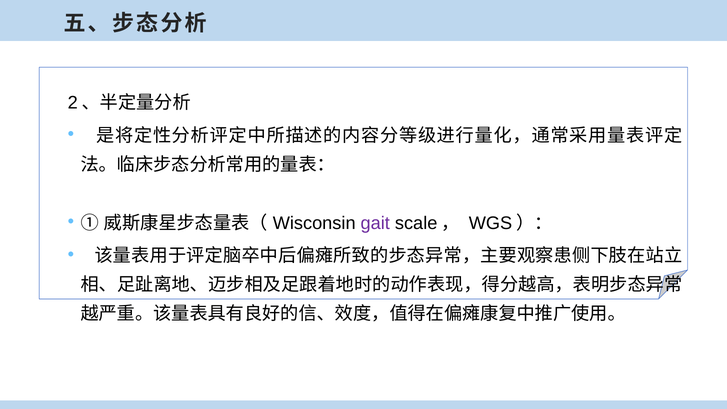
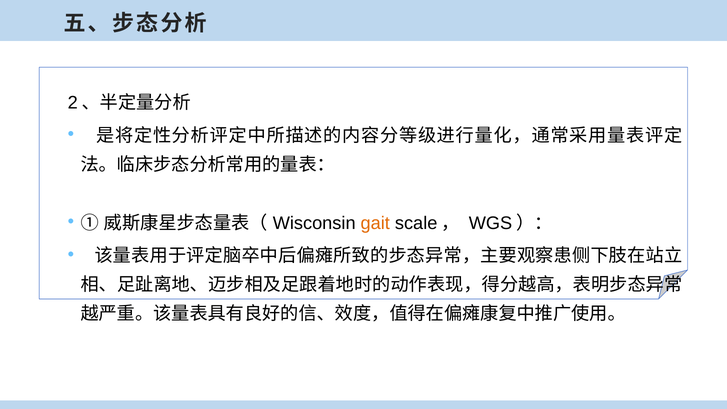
gait colour: purple -> orange (375, 223)
